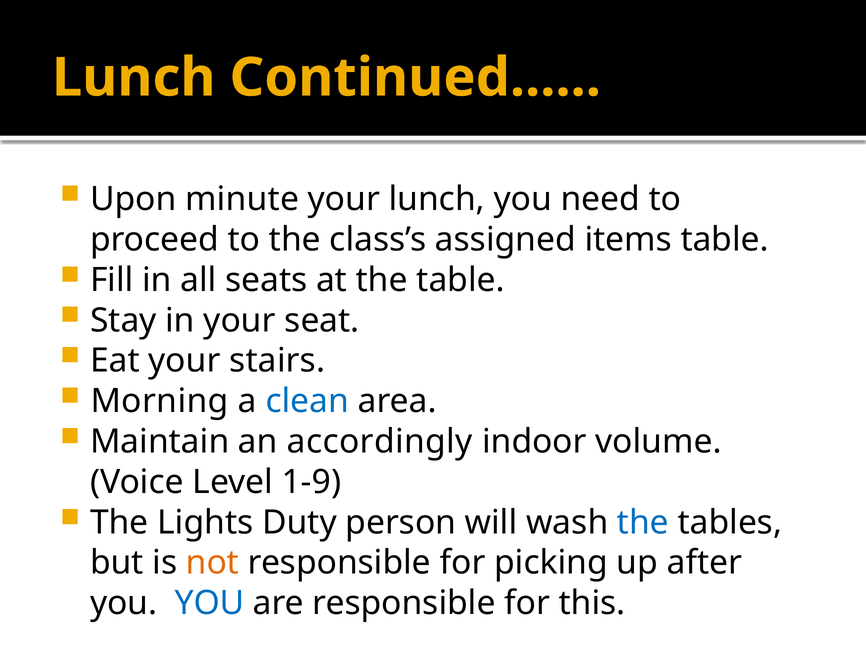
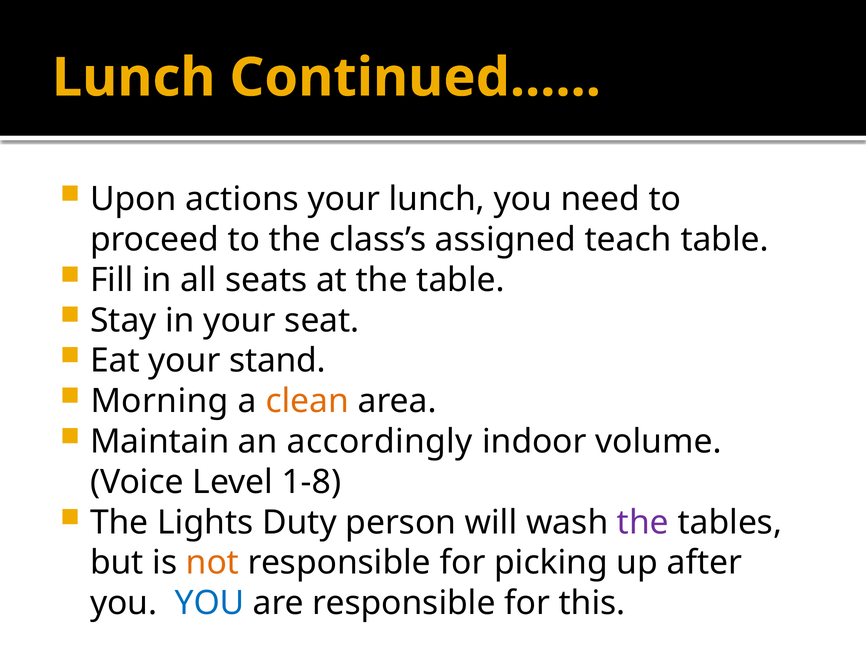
minute: minute -> actions (242, 199)
items: items -> teach (628, 240)
stairs: stairs -> stand (278, 361)
clean colour: blue -> orange (307, 402)
1-9: 1-9 -> 1-8 (311, 482)
the colour: blue -> purple (643, 523)
